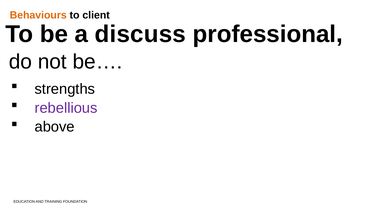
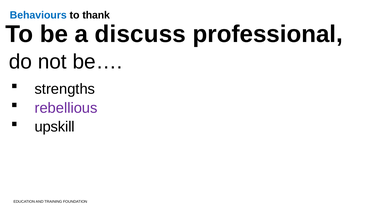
Behaviours colour: orange -> blue (38, 15)
client: client -> thank (96, 15)
above: above -> upskill (55, 127)
